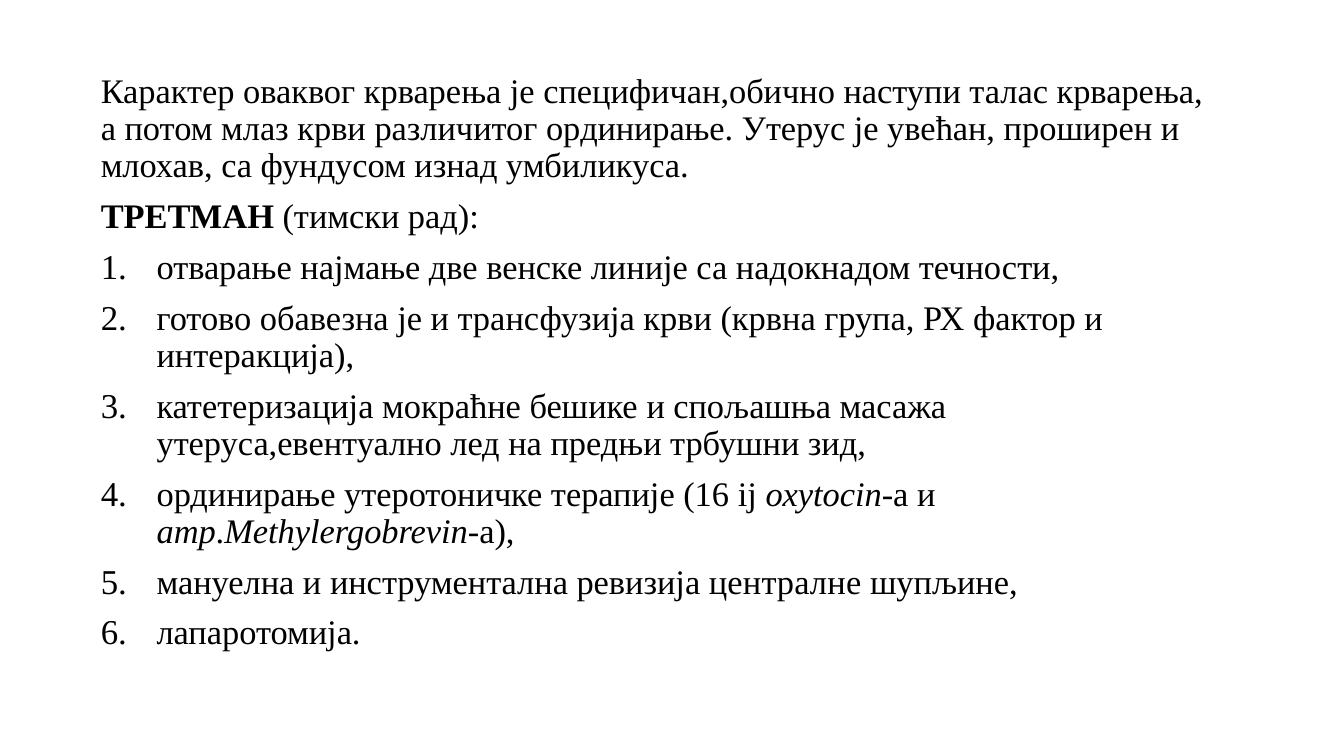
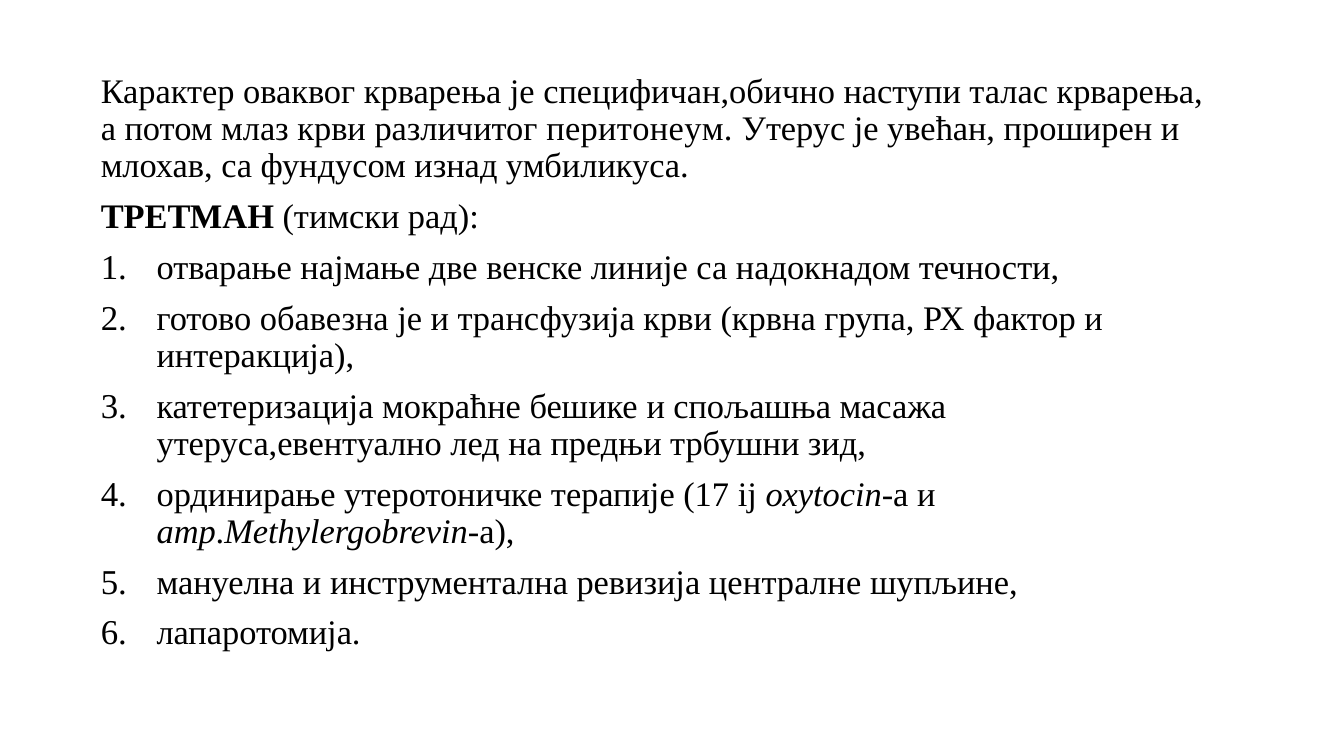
различитог ординирање: ординирање -> перитонеум (639, 129)
16: 16 -> 17 (706, 495)
